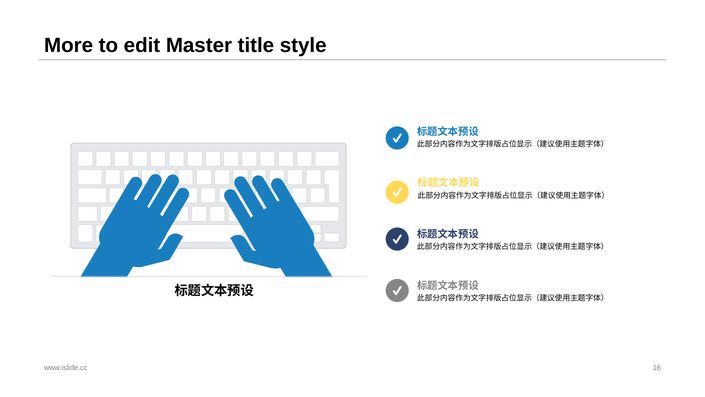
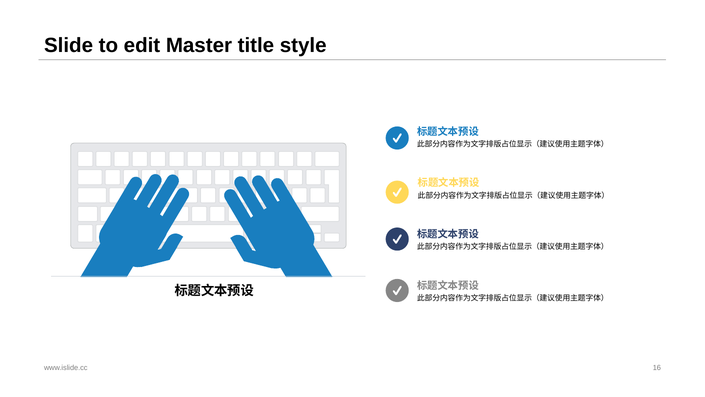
More: More -> Slide (69, 46)
